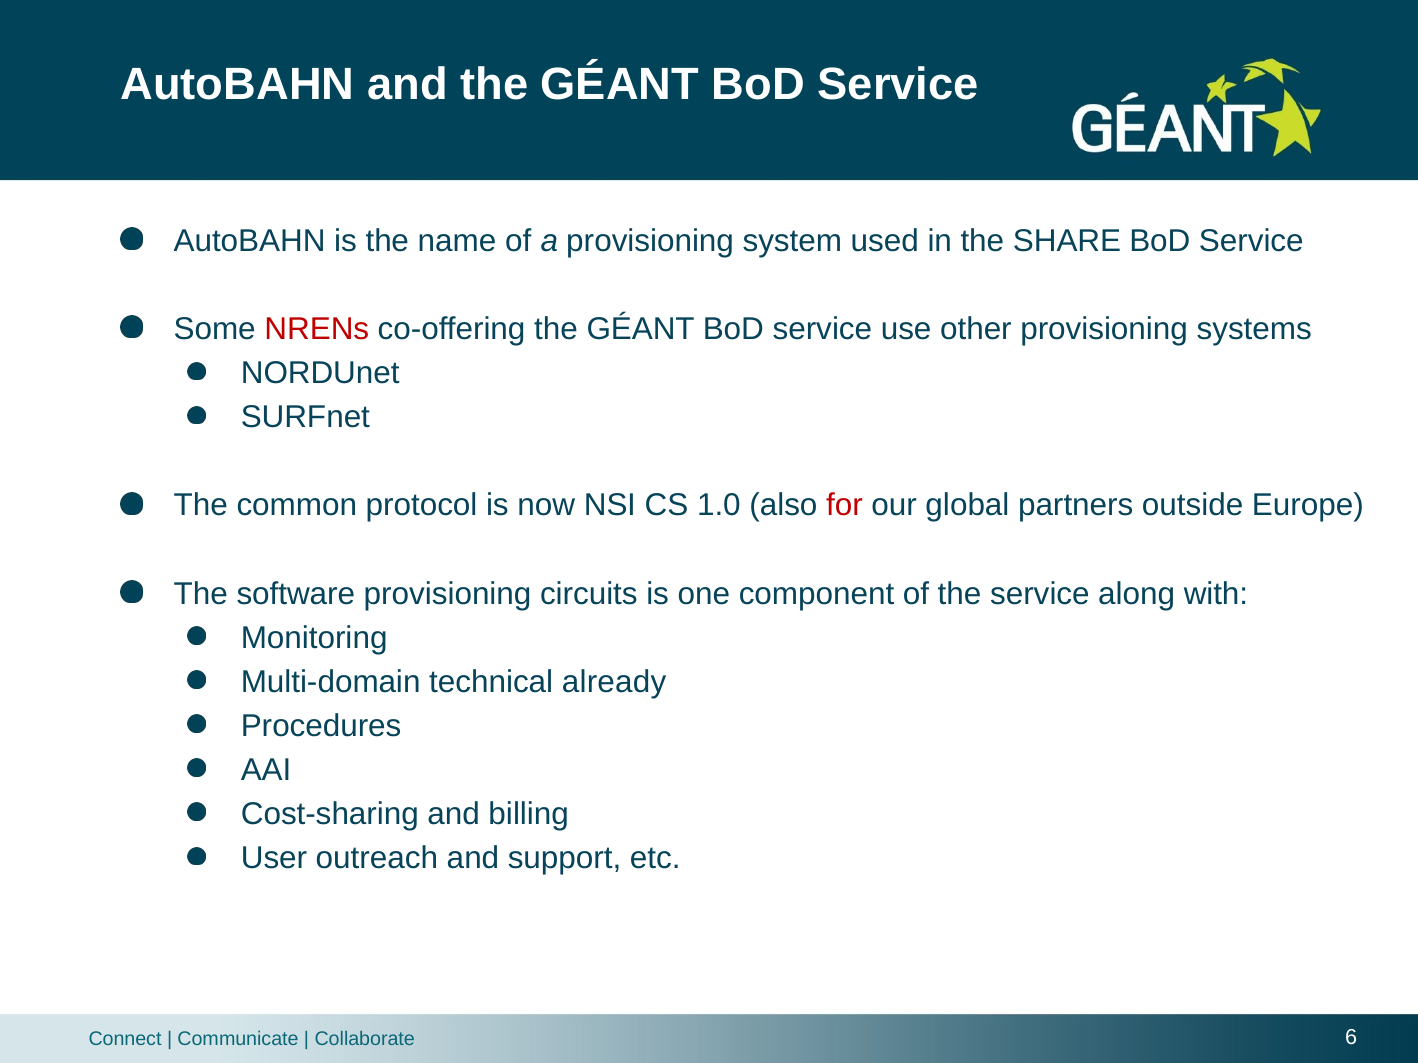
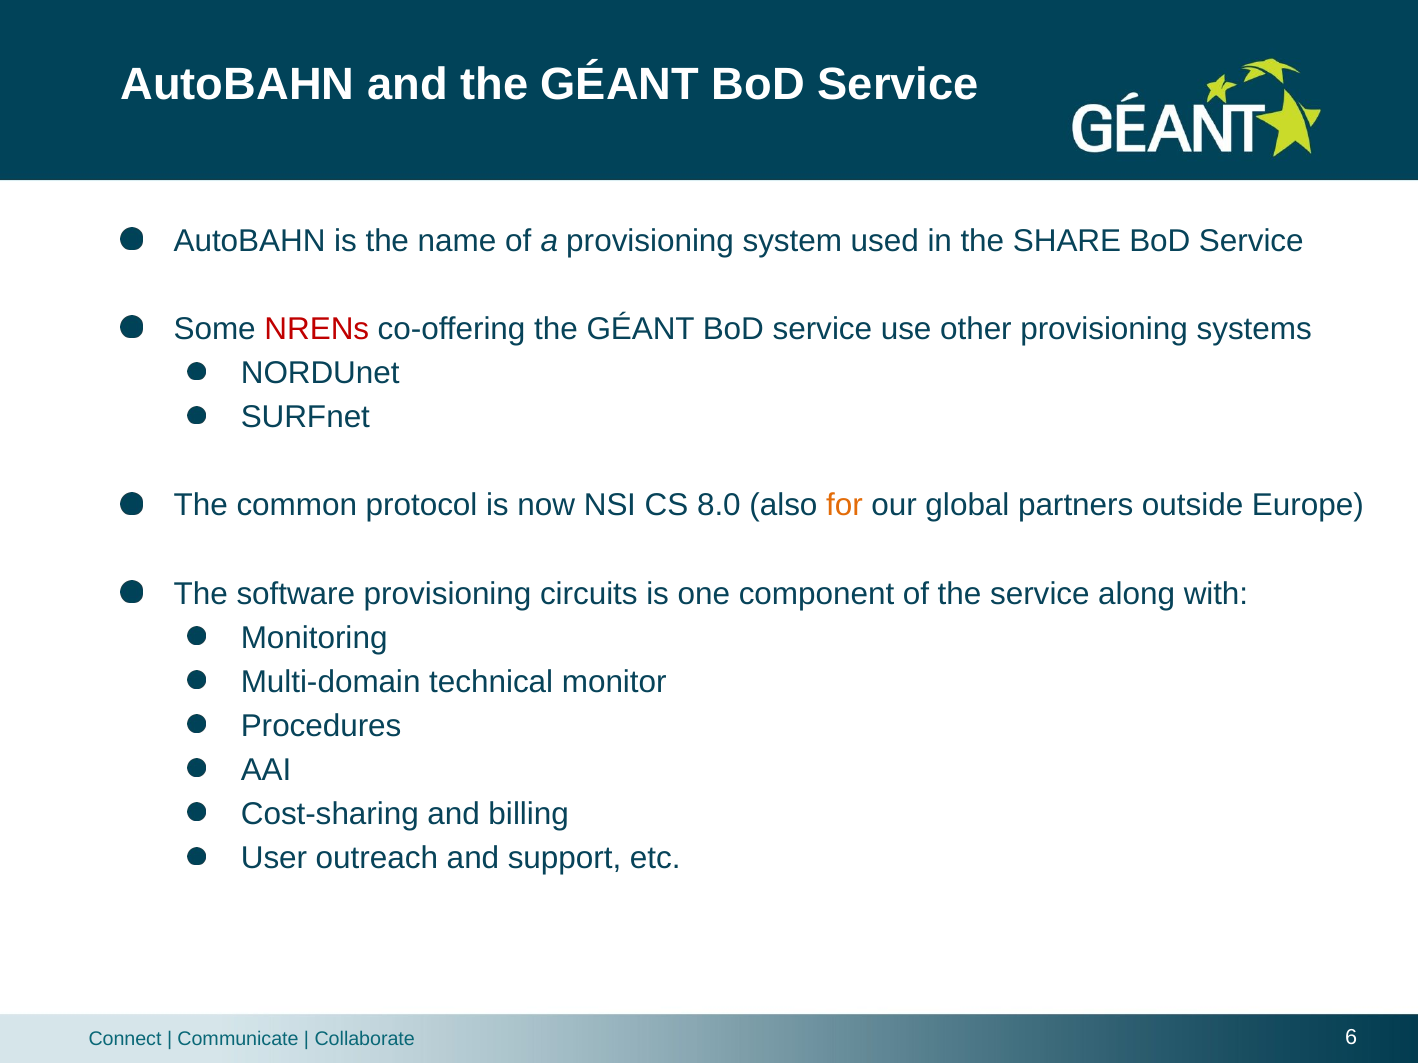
1.0: 1.0 -> 8.0 (719, 506)
for colour: red -> orange (844, 506)
already: already -> monitor (614, 682)
